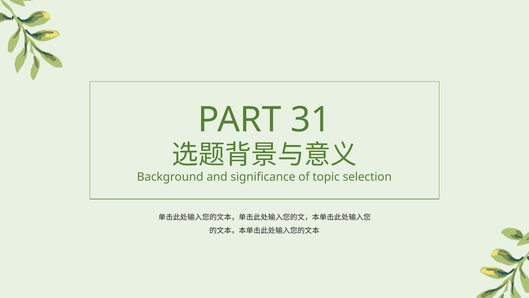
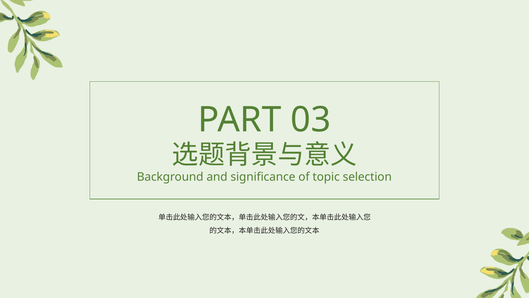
31: 31 -> 03 (311, 120)
